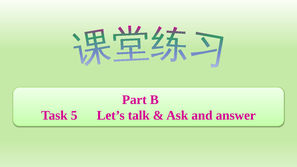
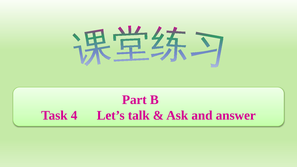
5: 5 -> 4 (74, 115)
